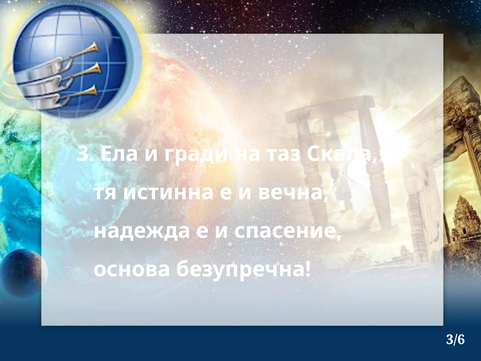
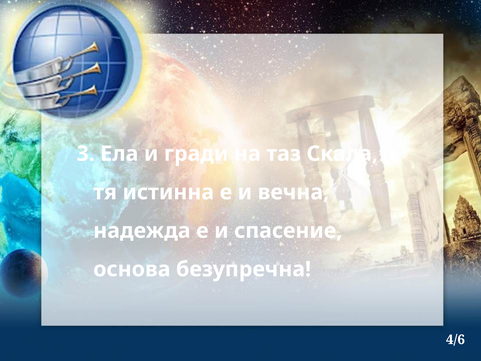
3/6: 3/6 -> 4/6 (455, 339)
